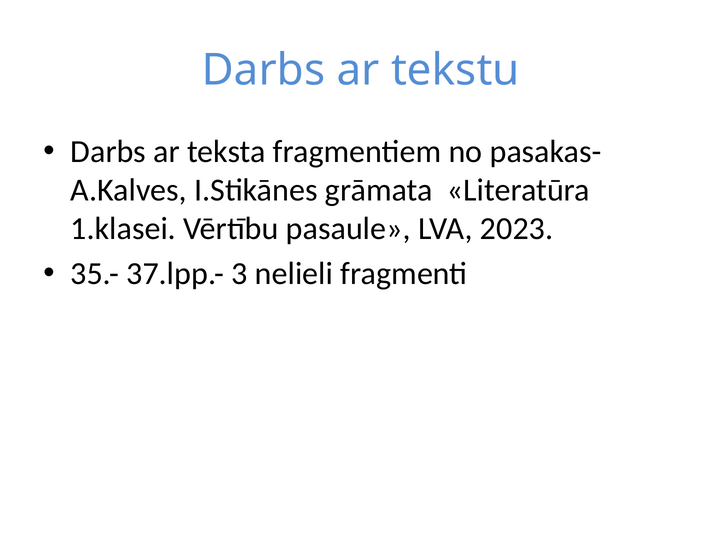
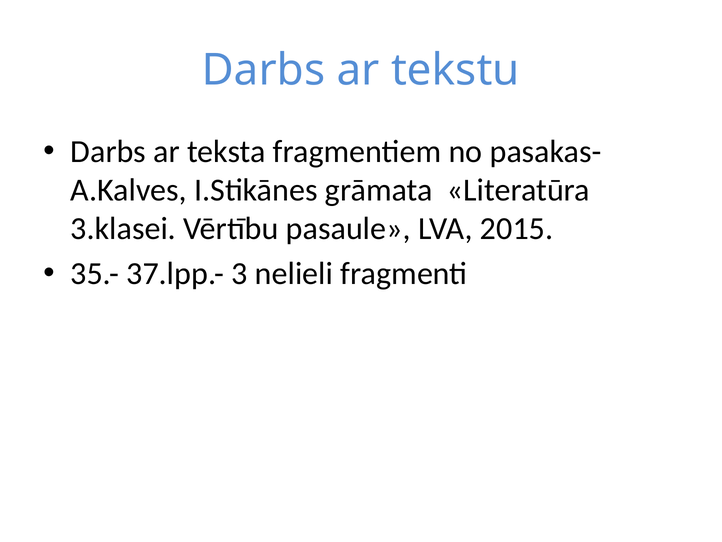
1.klasei: 1.klasei -> 3.klasei (123, 228)
2023: 2023 -> 2015 (517, 228)
